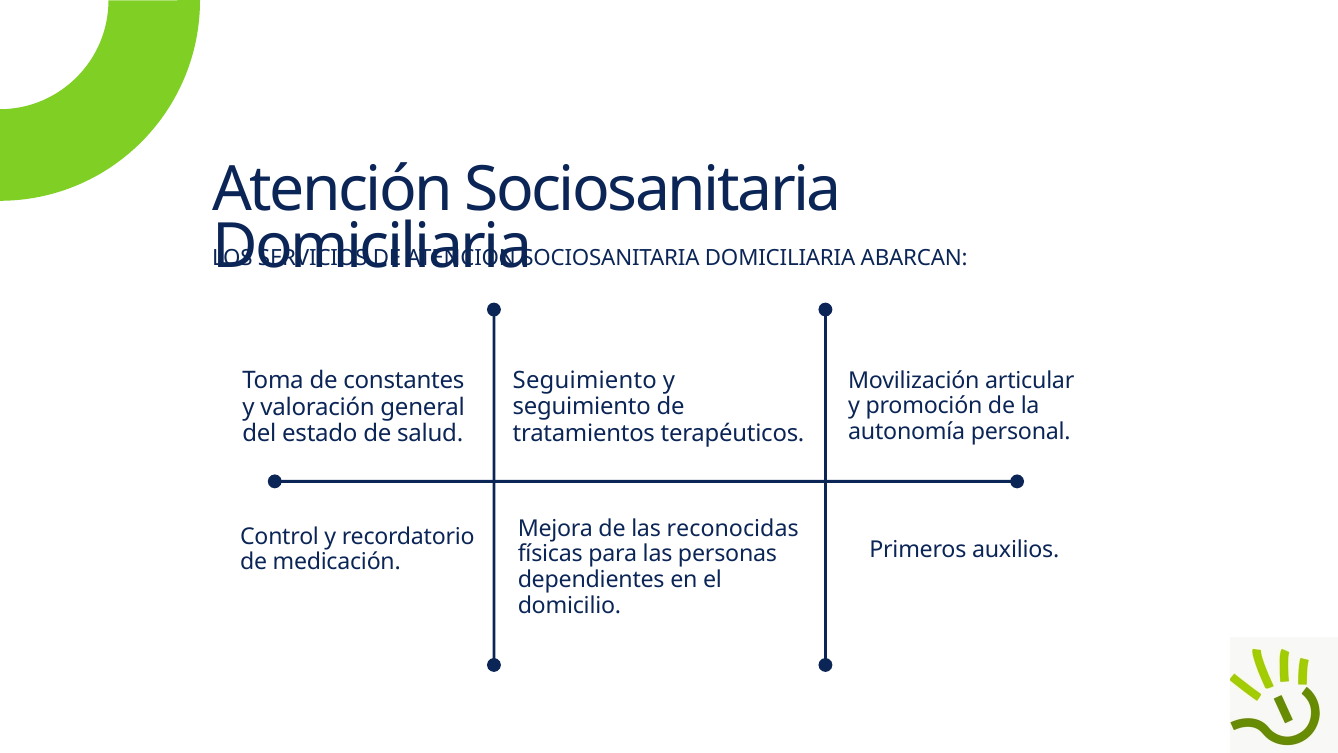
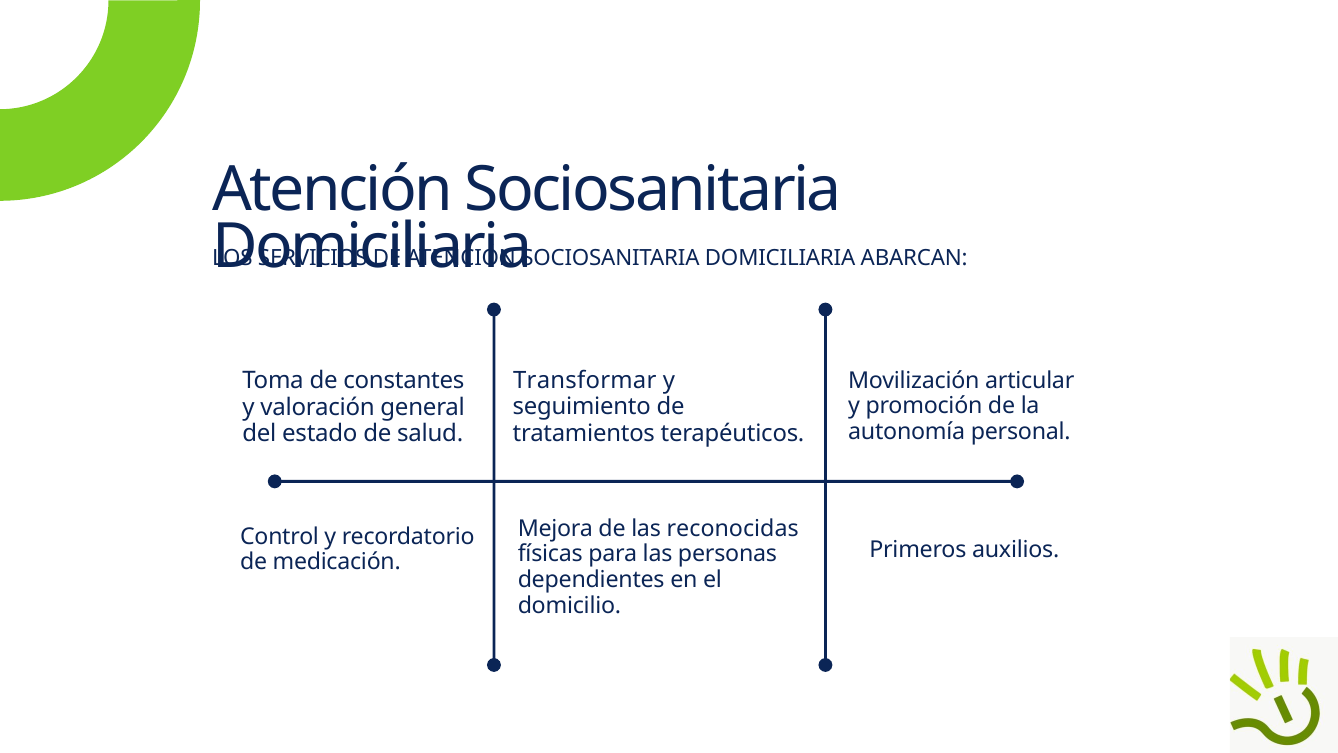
Seguimiento: Seguimiento -> Transformar (585, 381)
